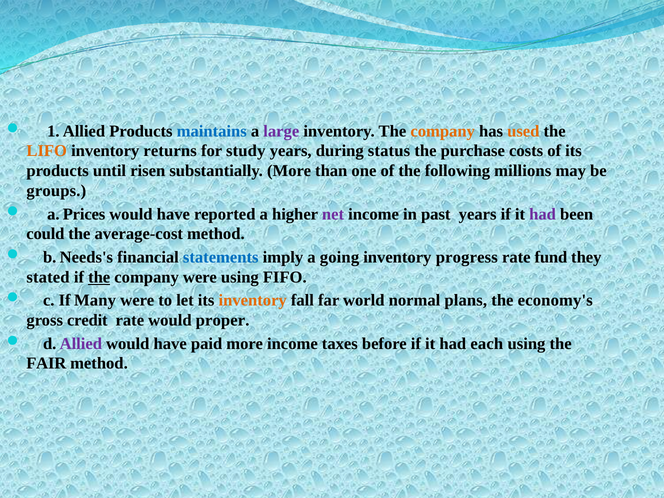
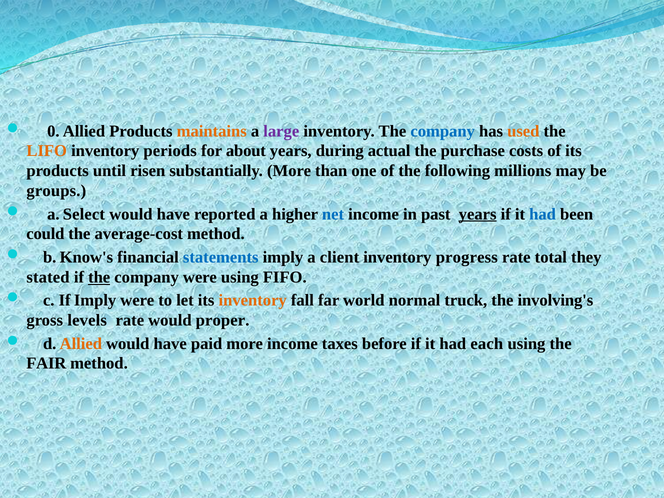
1: 1 -> 0 (53, 131)
maintains colour: blue -> orange (212, 131)
company colour: orange -> blue (443, 131)
returns: returns -> periods (170, 151)
study: study -> about (246, 151)
status: status -> actual (389, 151)
Prices: Prices -> Select (84, 214)
net colour: purple -> blue (333, 214)
years underline: none -> present (478, 214)
had colour: purple -> blue (543, 214)
Needs's: Needs's -> Know's (86, 257)
going: going -> client (340, 257)
fund: fund -> total (551, 257)
If Many: Many -> Imply (95, 300)
plans: plans -> truck (466, 300)
economy's: economy's -> involving's (555, 300)
credit: credit -> levels (87, 320)
Allied colour: purple -> orange (81, 344)
